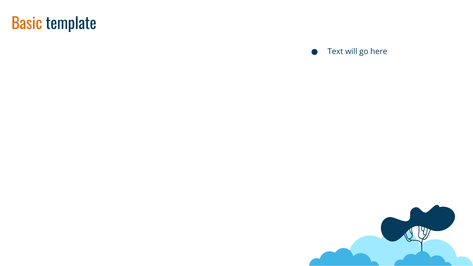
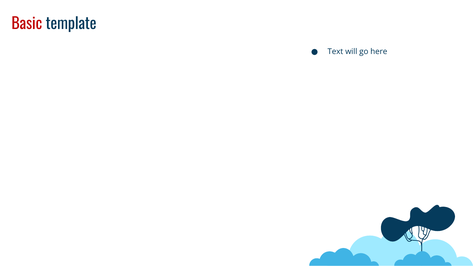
Basic colour: orange -> red (27, 24)
